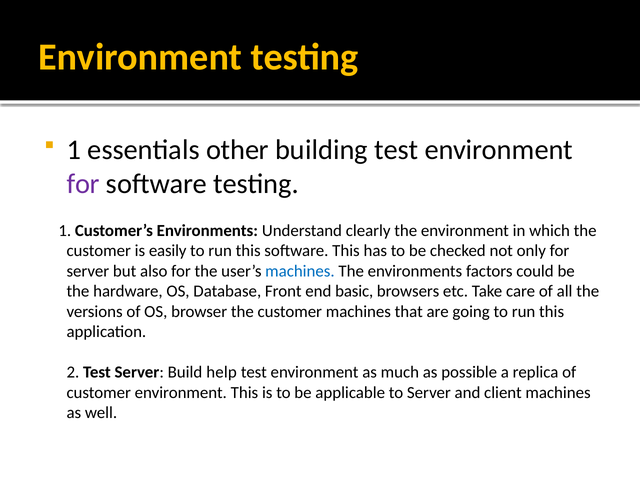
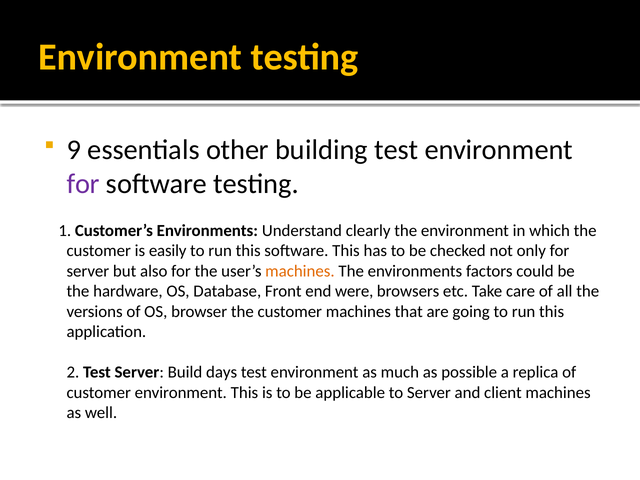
1: 1 -> 9 (74, 150)
machines colour: blue -> orange (300, 271)
basic: basic -> were (354, 291)
help: help -> days (222, 372)
